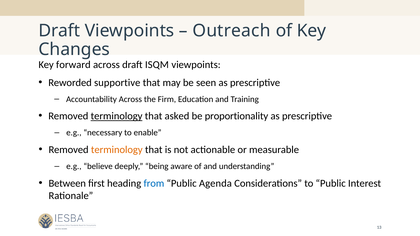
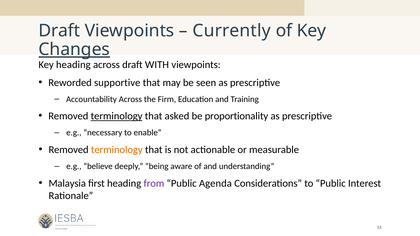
Outreach: Outreach -> Currently (232, 31)
Changes underline: none -> present (74, 50)
Key forward: forward -> heading (73, 65)
ISQM: ISQM -> WITH (157, 65)
Between: Between -> Malaysia (67, 183)
from colour: blue -> purple (154, 183)
